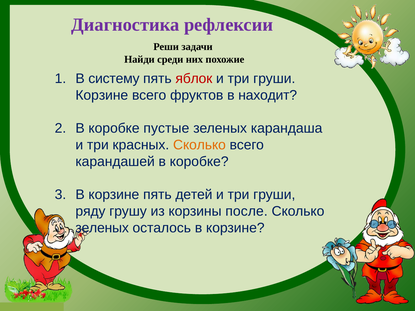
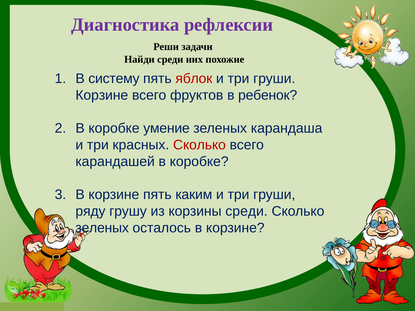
находит: находит -> ребенок (268, 95)
пустые: пустые -> умение (167, 128)
Сколько colour: orange -> red (199, 145)
детей: детей -> каким (194, 195)
корзины после: после -> среди (247, 211)
